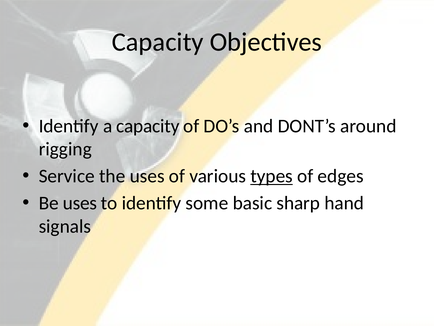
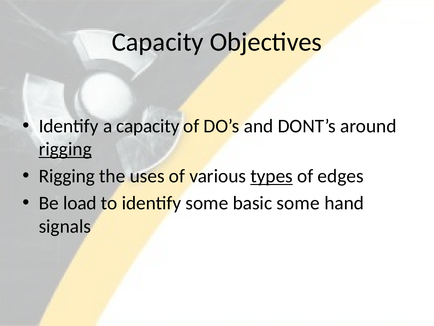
rigging underline: none -> present (65, 149)
Service: Service -> Rigging (67, 176)
Be uses: uses -> load (80, 203)
basic sharp: sharp -> some (298, 203)
